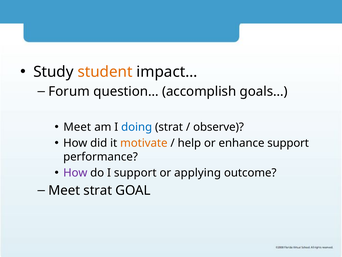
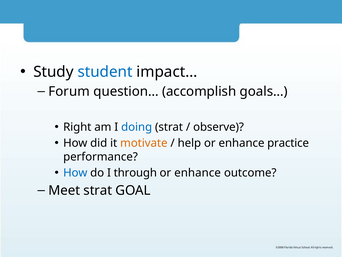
student colour: orange -> blue (105, 72)
Meet: Meet -> Right (77, 127)
enhance support: support -> practice (288, 143)
How colour: purple -> blue (75, 173)
I support: support -> through (135, 173)
applying: applying -> enhance (198, 173)
